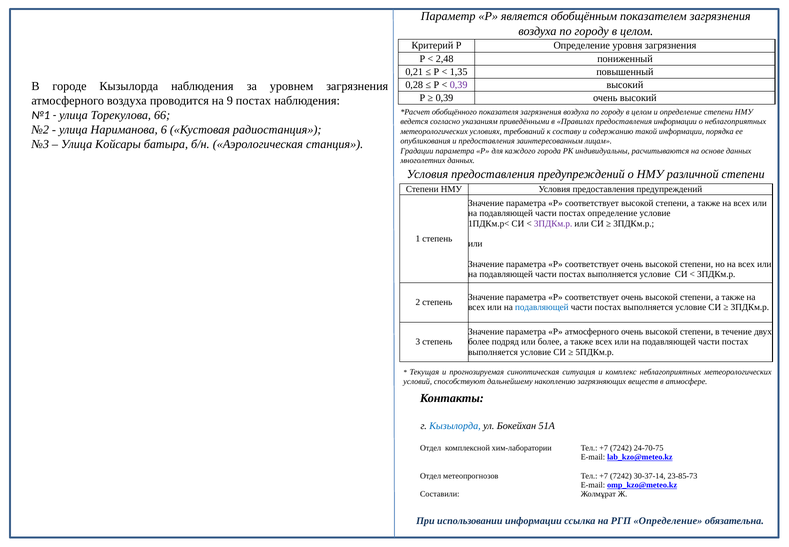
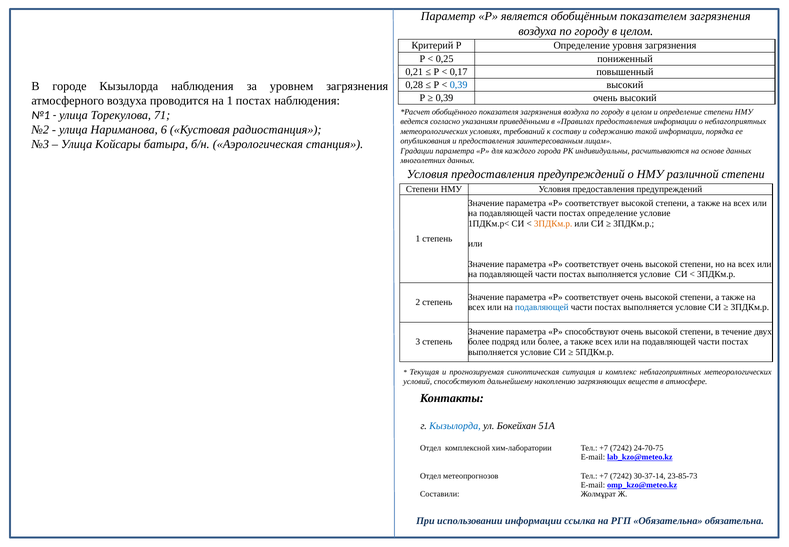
2,48: 2,48 -> 0,25 (445, 59)
1,35: 1,35 -> 0,17 (459, 72)
0,39 colour: purple -> blue (459, 85)
на 9: 9 -> 1 (230, 101)
66: 66 -> 71 (162, 115)
3ПДКм.р colour: purple -> orange (553, 223)
Р атмосферного: атмосферного -> способствуют (592, 331)
РГП Определение: Определение -> Обязательна (668, 520)
